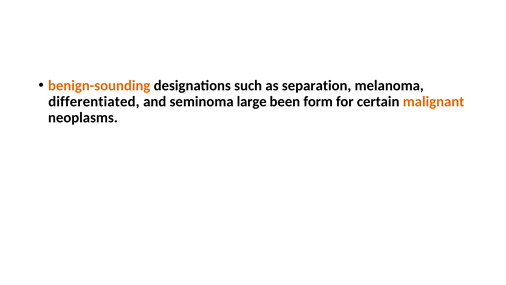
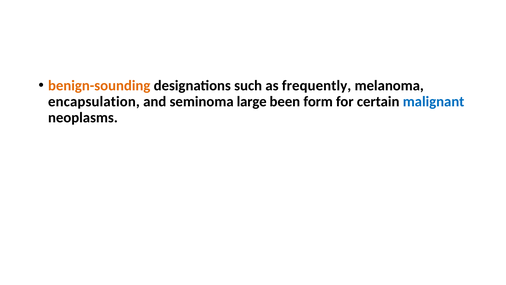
separation: separation -> frequently (317, 86)
differentiated: differentiated -> encapsulation (94, 101)
malignant colour: orange -> blue (434, 101)
